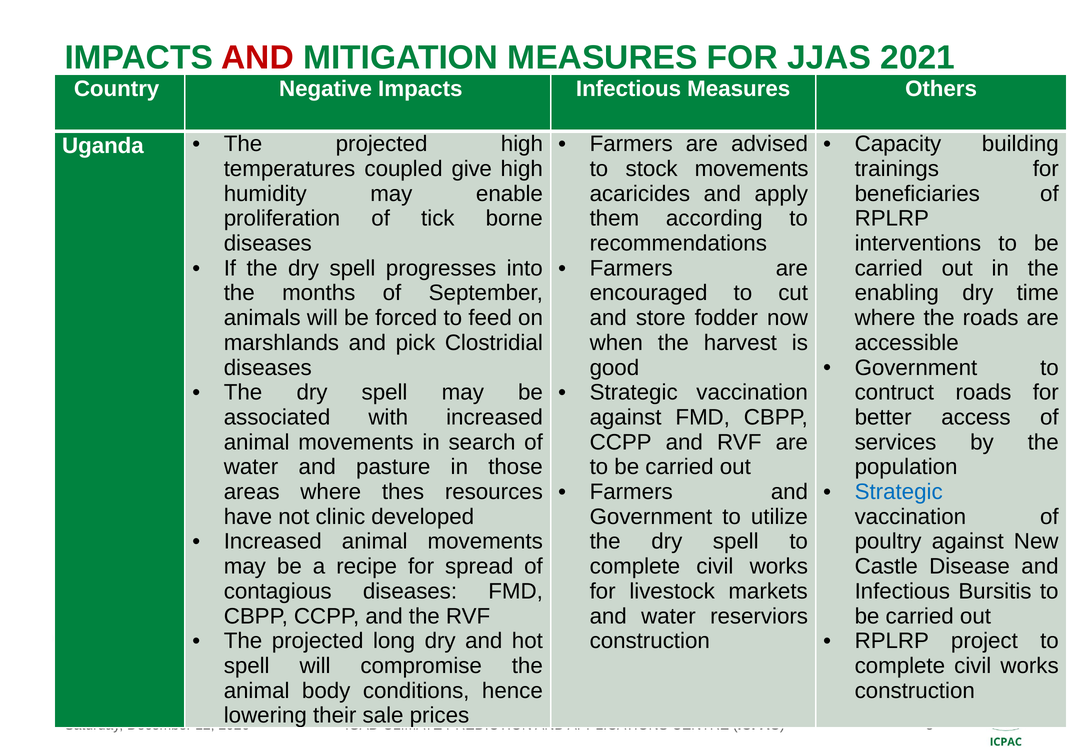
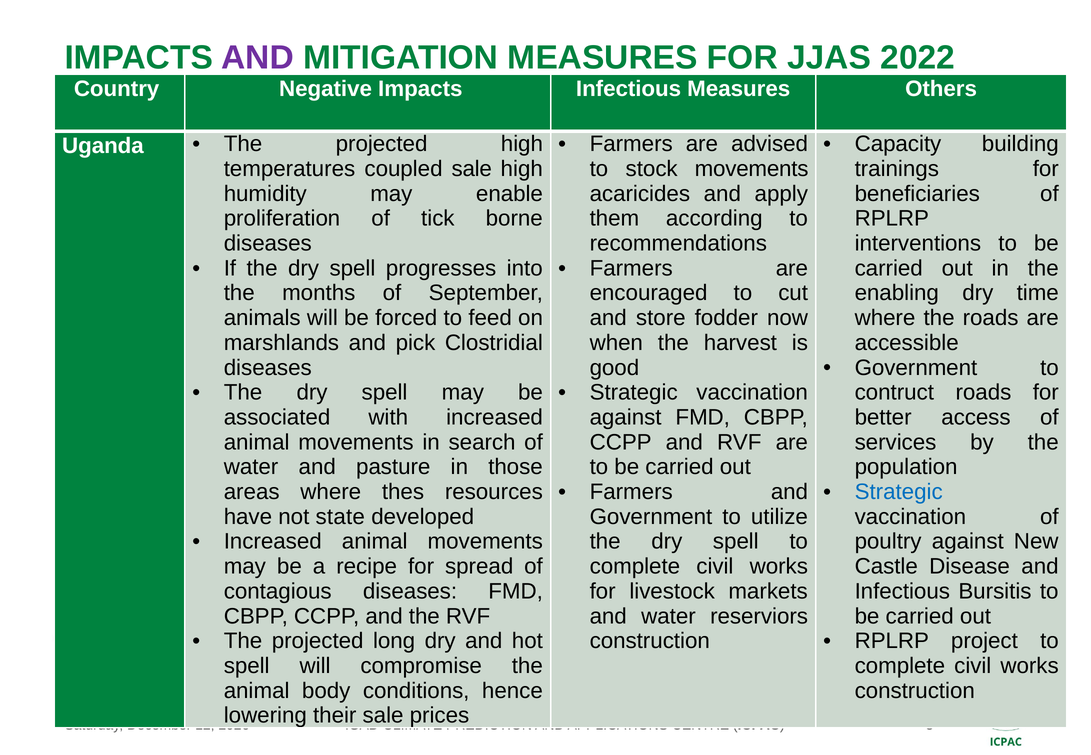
AND colour: red -> purple (258, 58)
2021: 2021 -> 2022 (918, 58)
coupled give: give -> sale (472, 169)
clinic: clinic -> state (340, 517)
